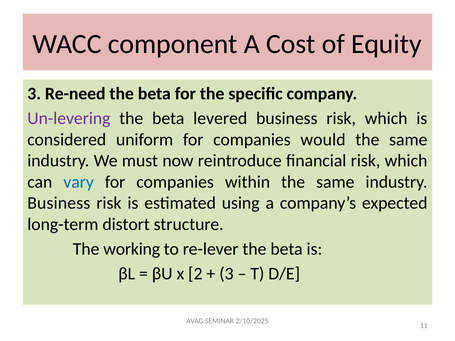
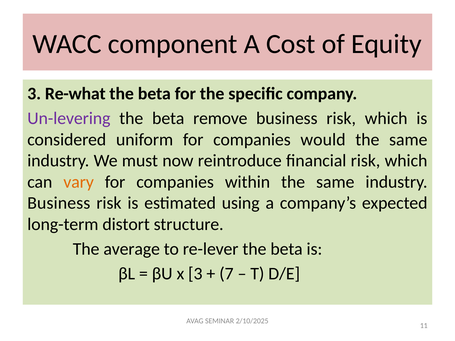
Re-need: Re-need -> Re-what (75, 94)
levered: levered -> remove (220, 118)
vary colour: blue -> orange (79, 182)
working: working -> average (132, 249)
x 2: 2 -> 3 (195, 274)
3: 3 -> 7 (226, 274)
